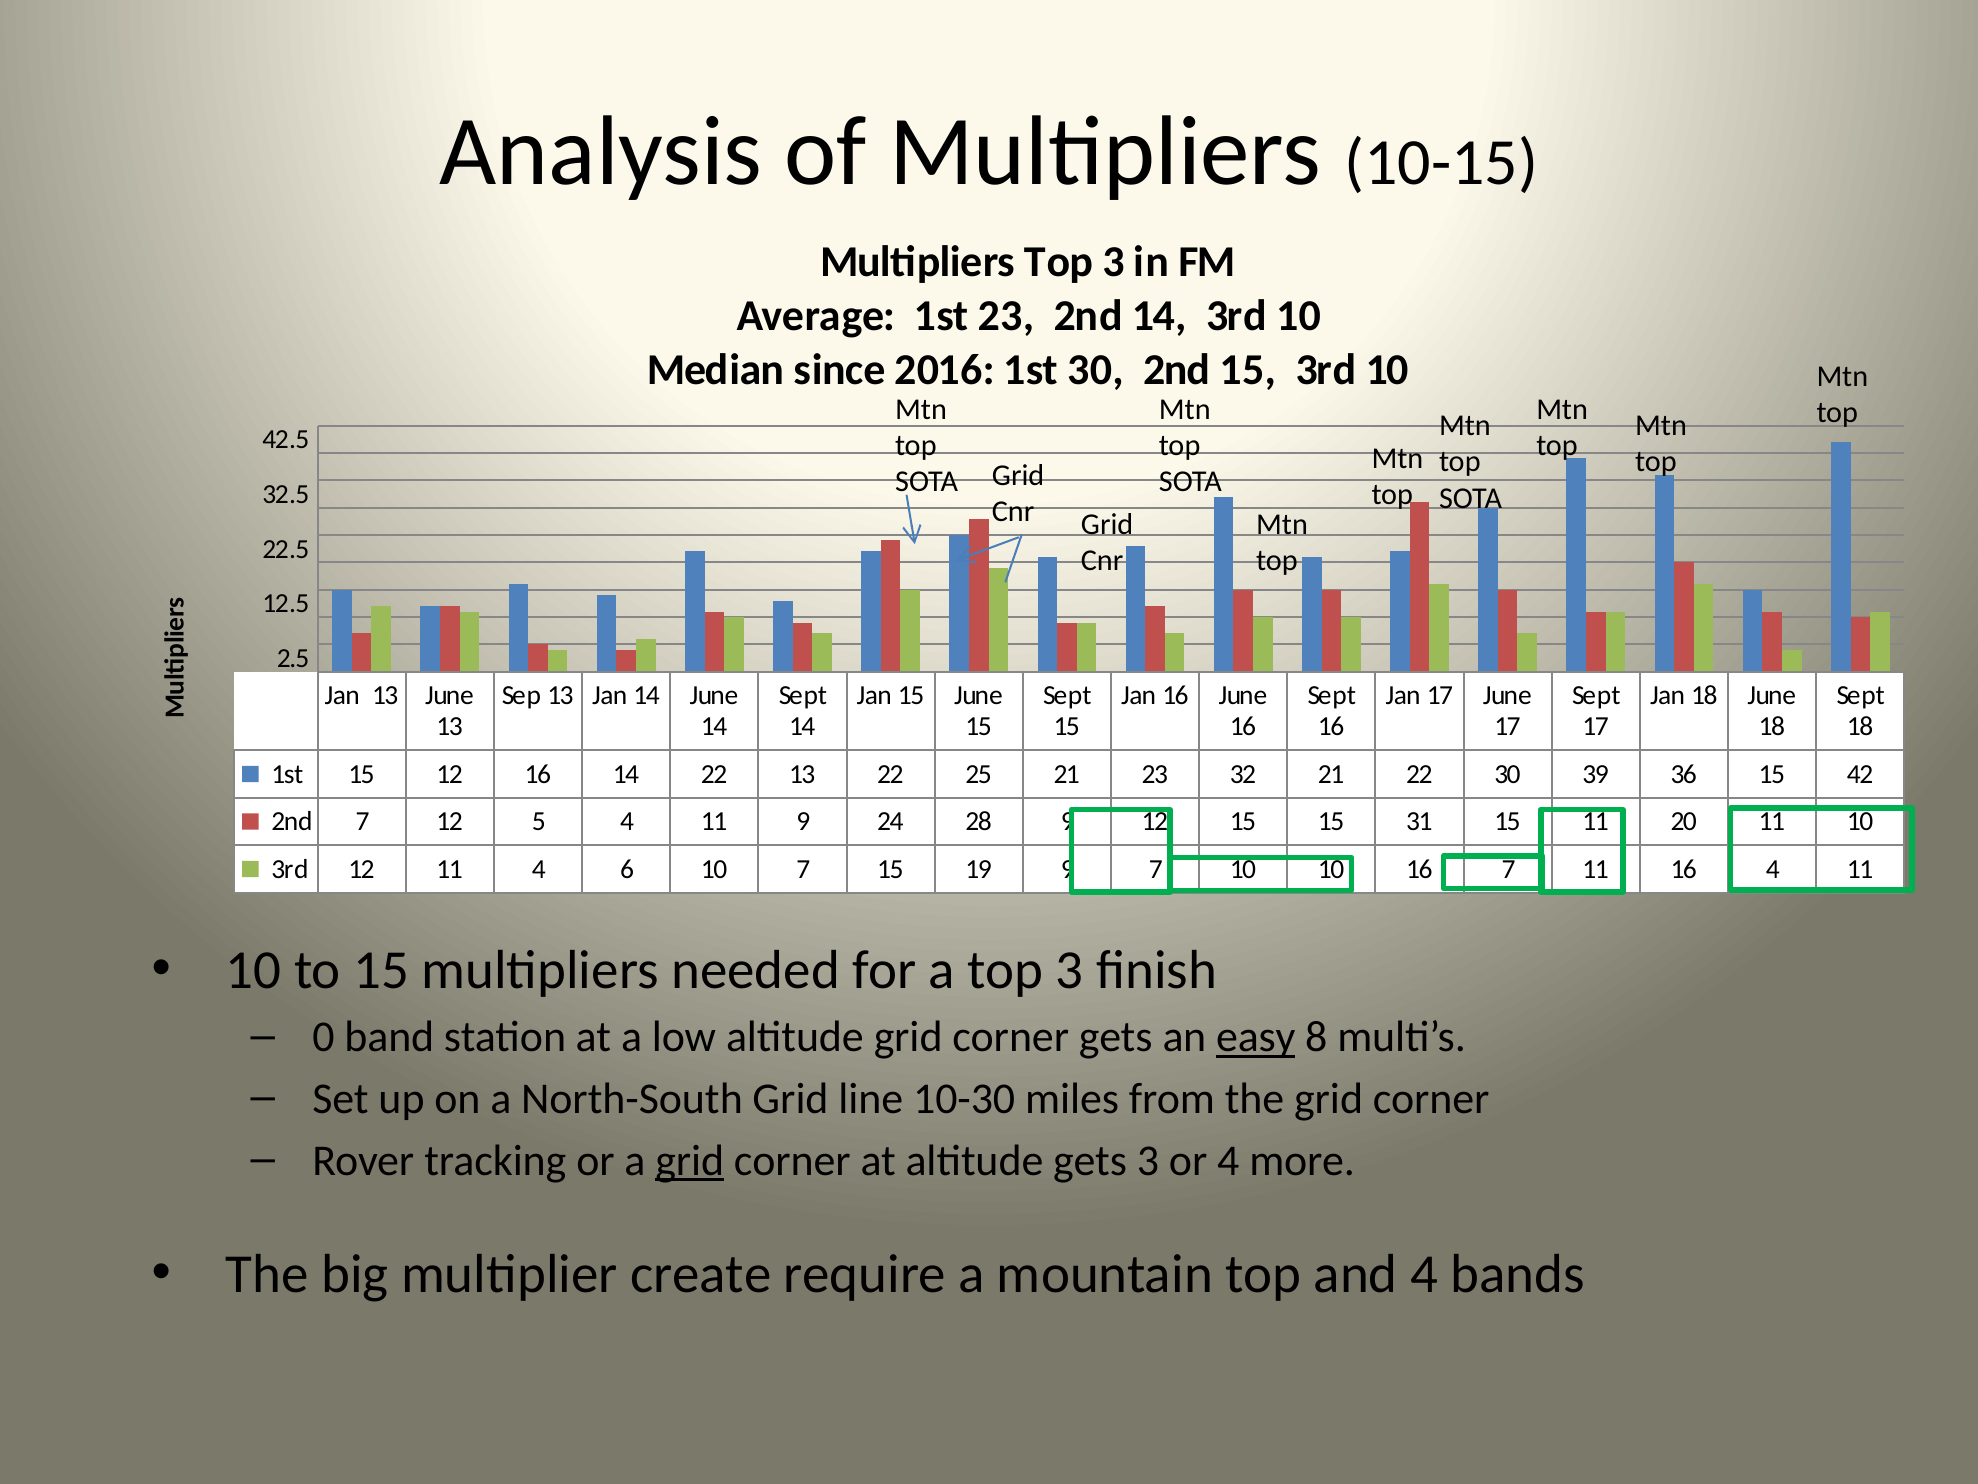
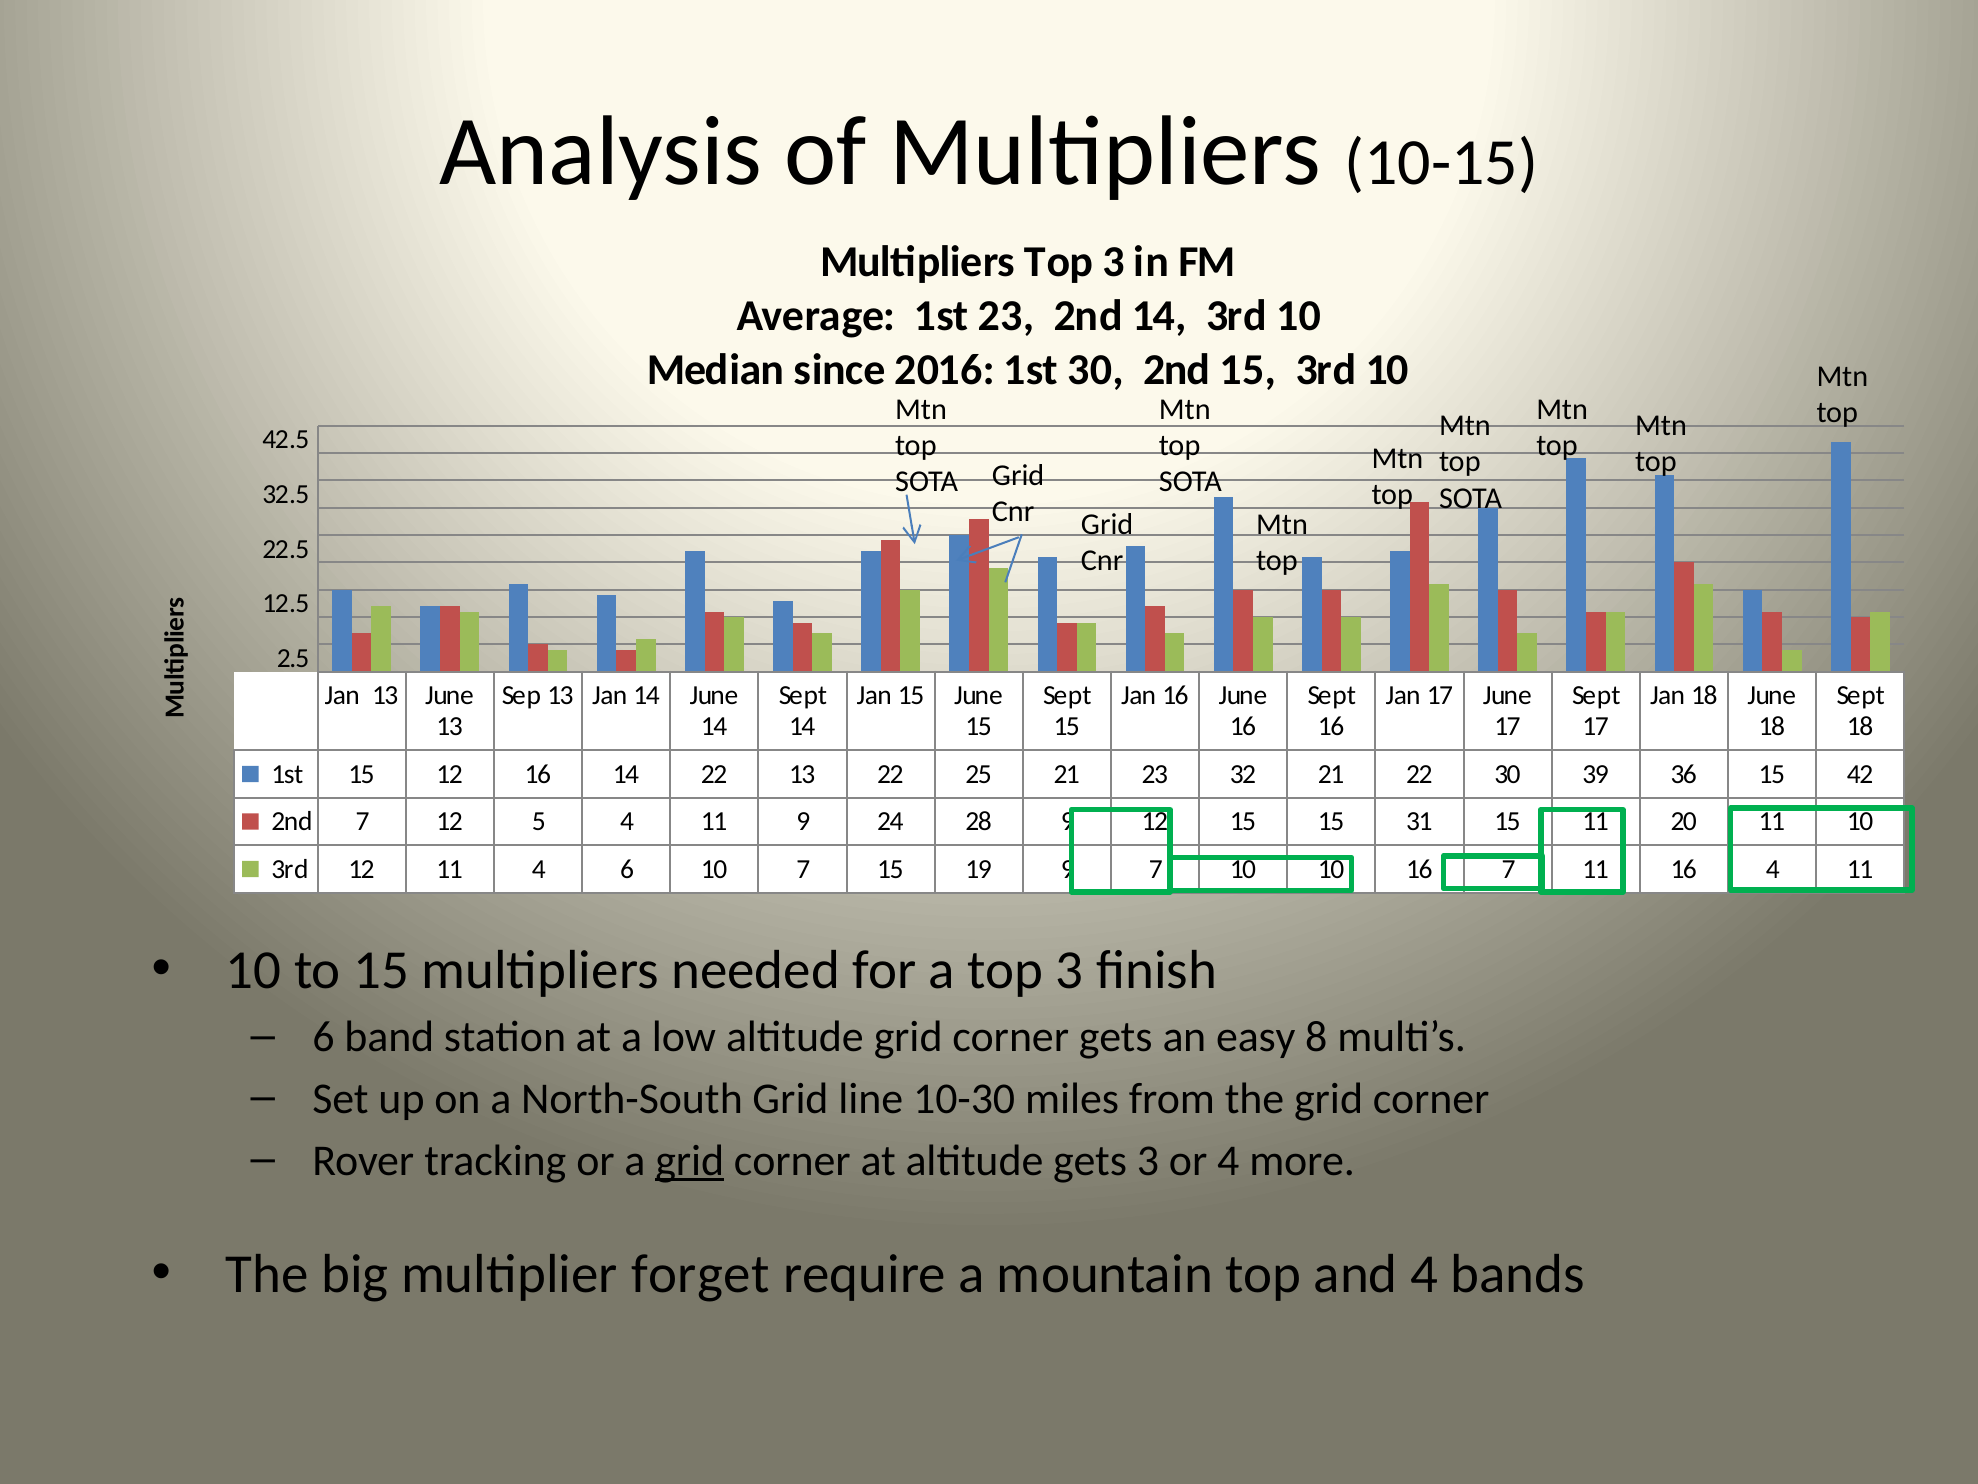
0: 0 -> 6 (323, 1037)
easy underline: present -> none (1256, 1037)
create: create -> forget (701, 1274)
